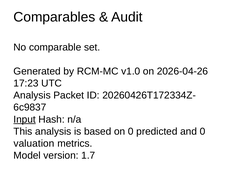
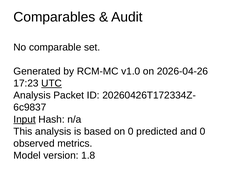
UTC underline: none -> present (52, 83)
valuation: valuation -> observed (34, 143)
1.7: 1.7 -> 1.8 (88, 155)
